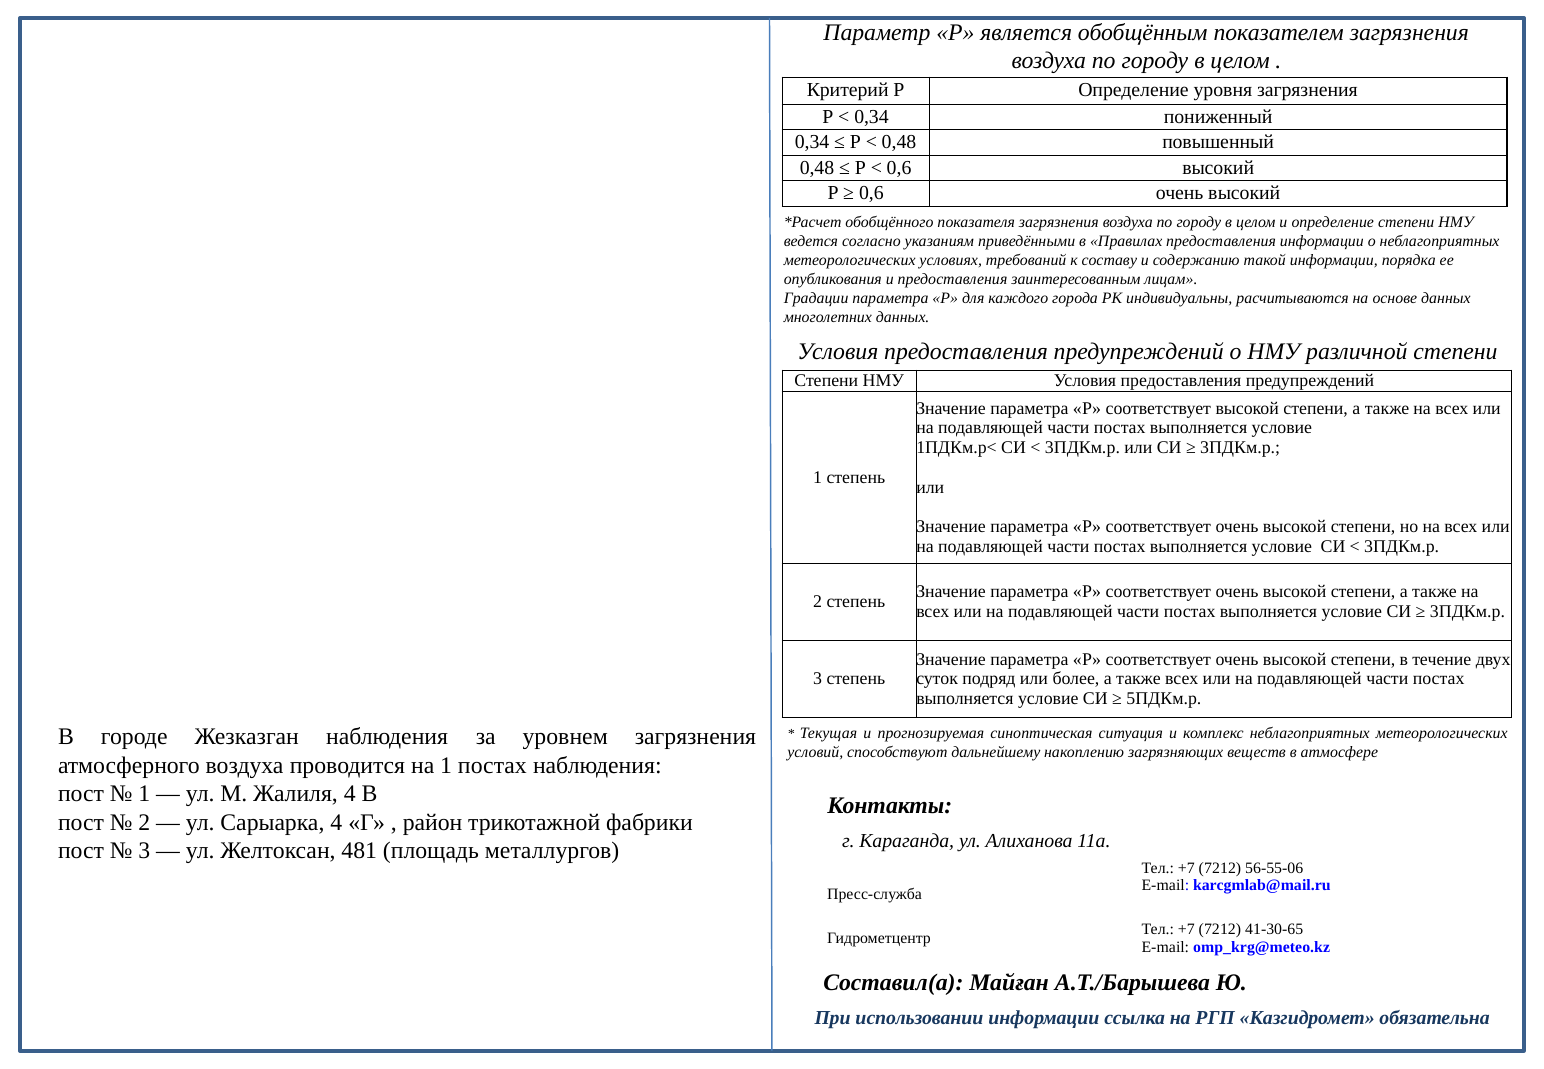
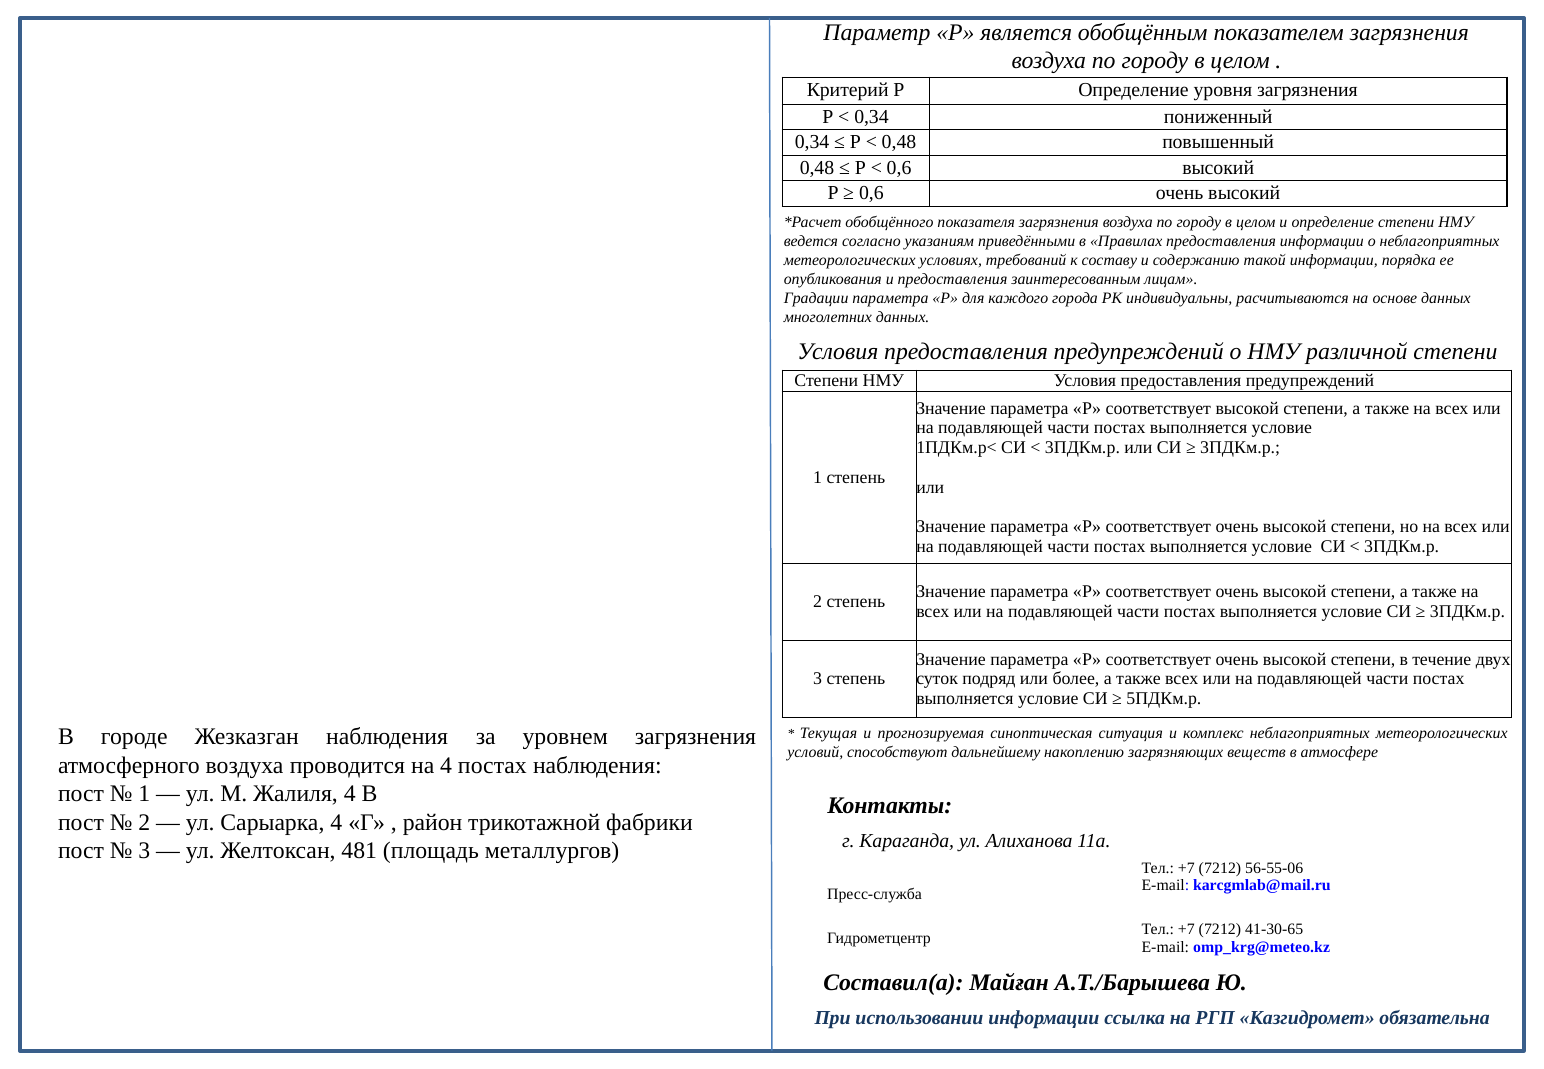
на 1: 1 -> 4 (446, 765)
